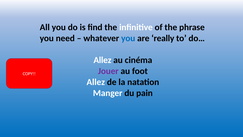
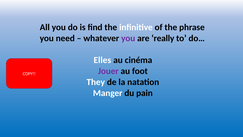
you colour: blue -> purple (128, 38)
Allez: Allez -> Elles (102, 60)
Allez: Allez -> They (96, 82)
